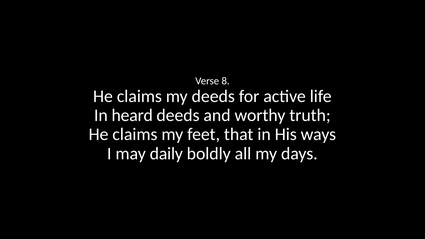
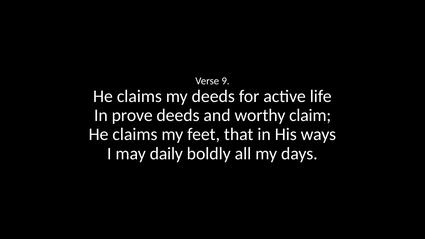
8: 8 -> 9 (226, 81)
heard: heard -> prove (132, 115)
truth: truth -> claim (310, 115)
